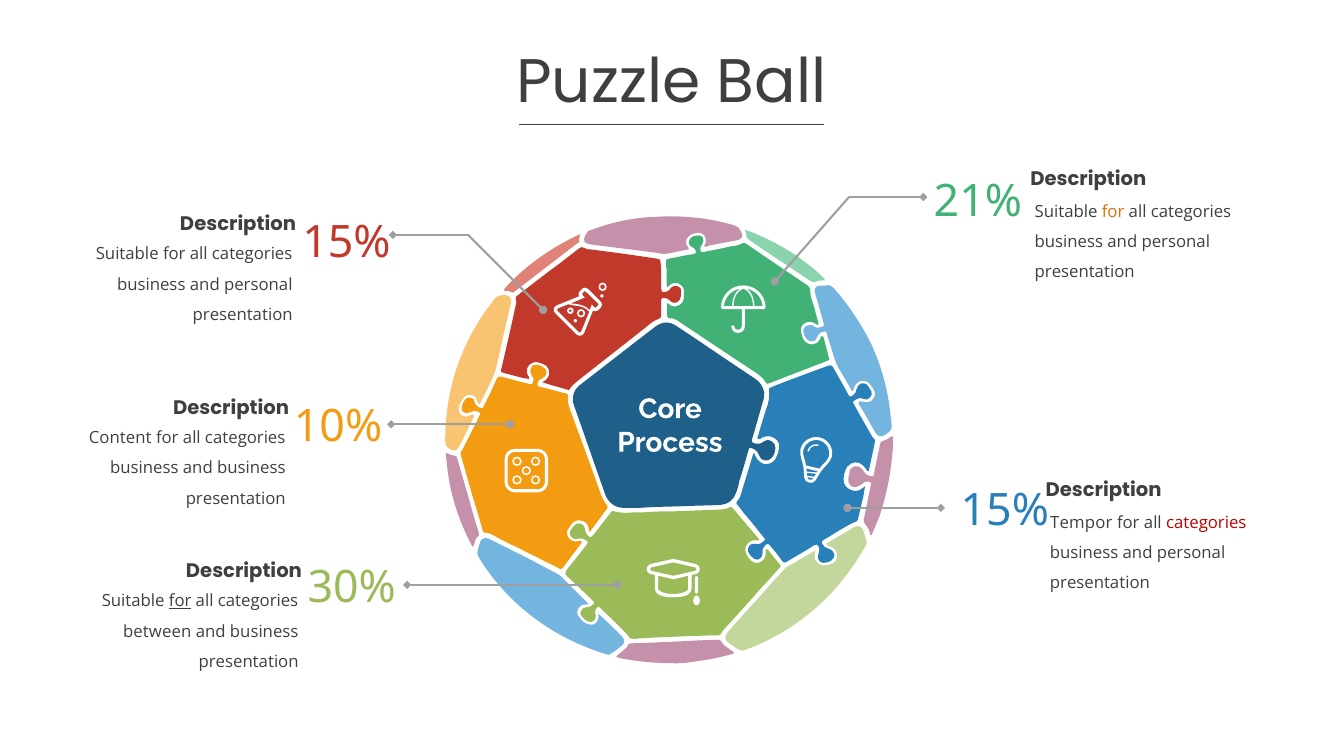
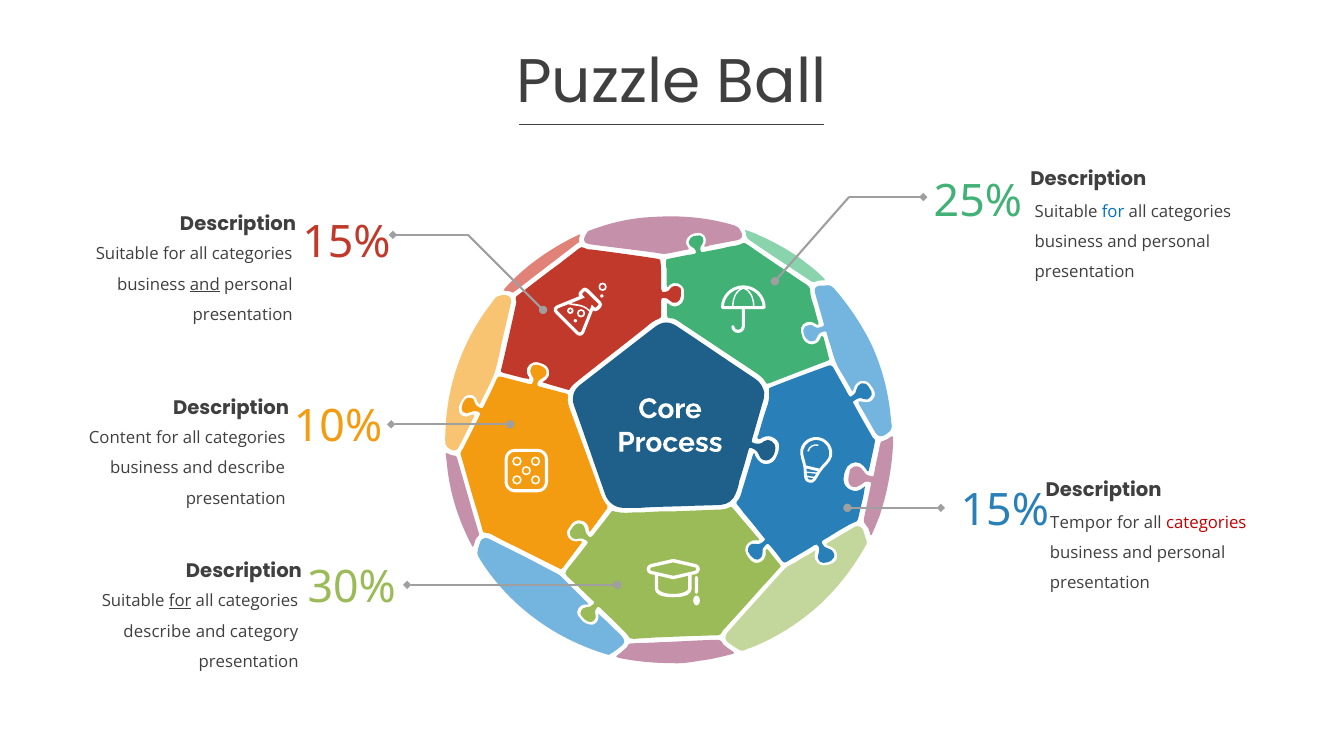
21%: 21% -> 25% (978, 202)
for colour: orange -> blue (1113, 212)
and underline: none -> present (205, 285)
business and business: business -> describe (251, 469)
between: between -> describe (157, 632)
business: business -> category (264, 632)
